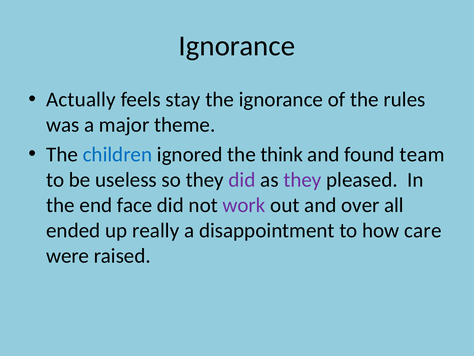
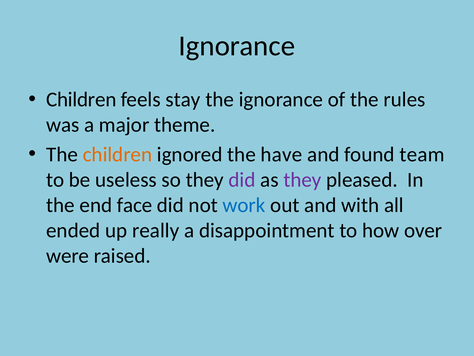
Actually: Actually -> Children (81, 99)
children colour: blue -> orange (117, 154)
think: think -> have (281, 154)
work colour: purple -> blue (244, 205)
over: over -> with (360, 205)
care: care -> over (423, 230)
